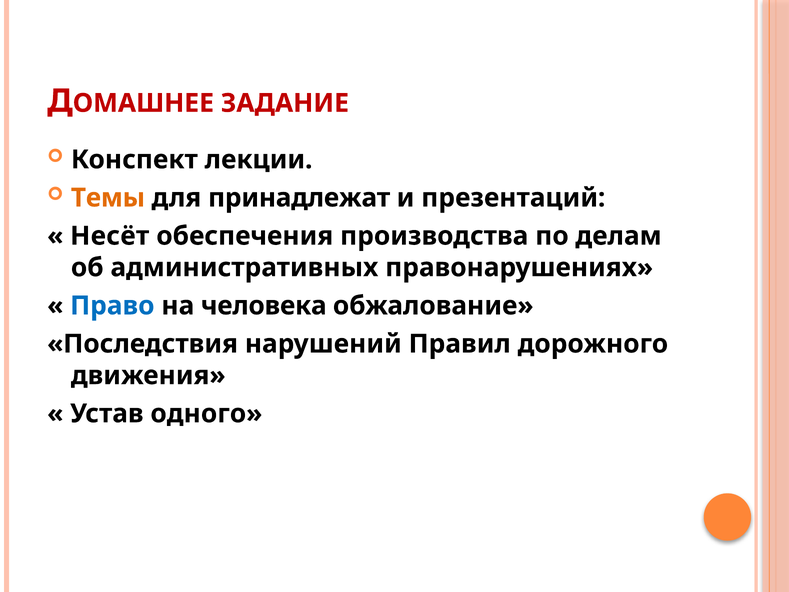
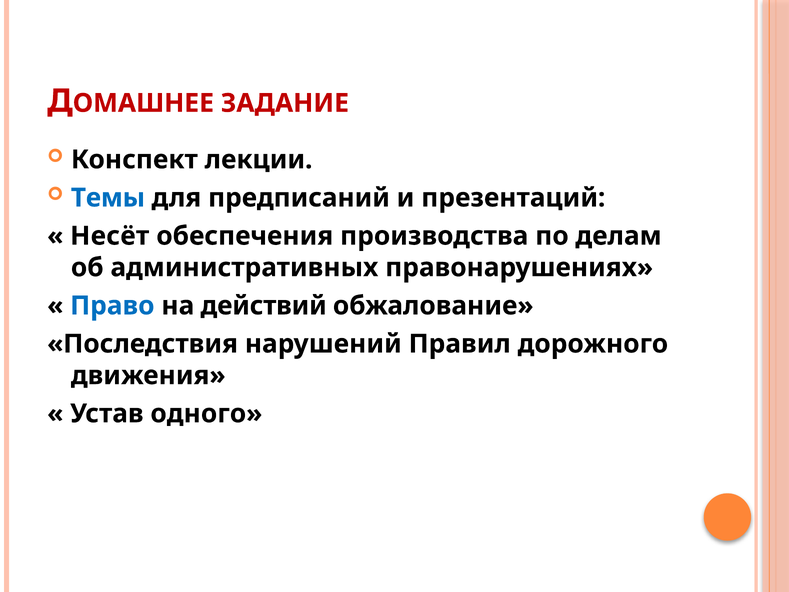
Темы colour: orange -> blue (108, 198)
принадлежат: принадлежат -> предписаний (299, 198)
человека: человека -> действий (264, 306)
